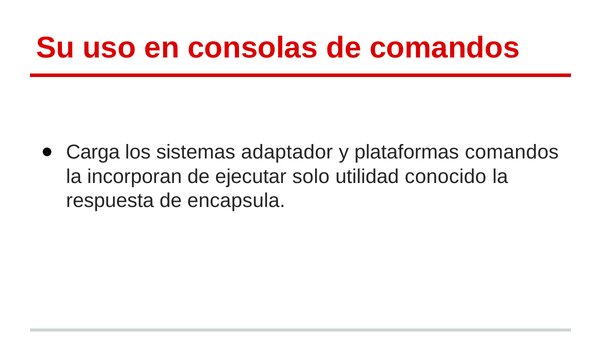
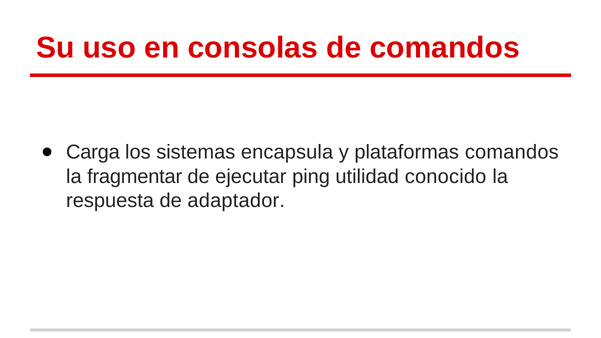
adaptador: adaptador -> encapsula (287, 152)
incorporan: incorporan -> fragmentar (135, 176)
solo: solo -> ping (311, 176)
encapsula: encapsula -> adaptador (236, 200)
